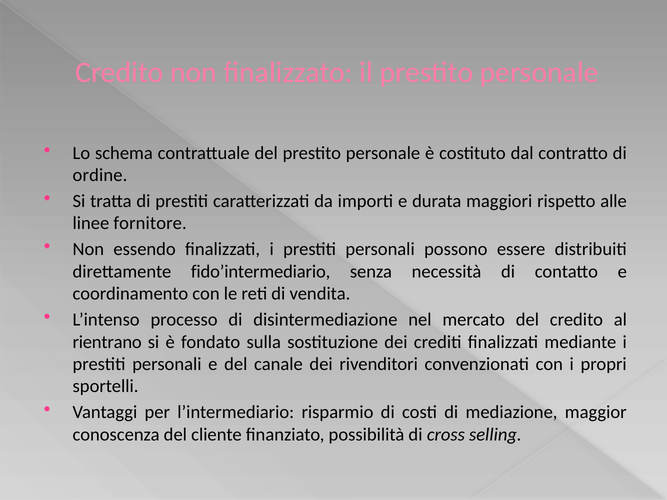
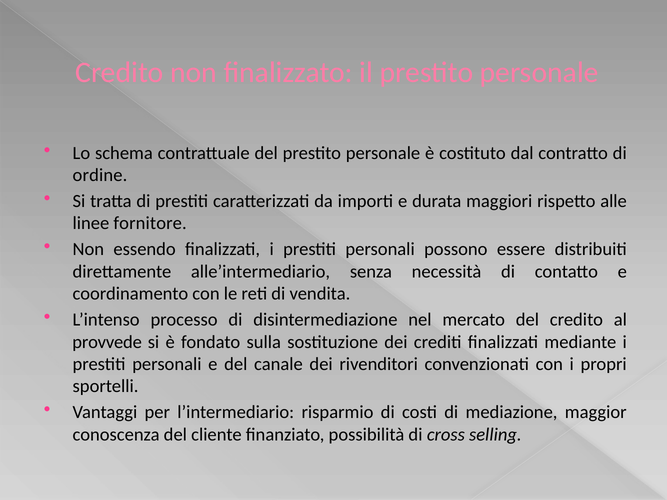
fido’intermediario: fido’intermediario -> alle’intermediario (261, 272)
rientrano: rientrano -> provvede (107, 342)
